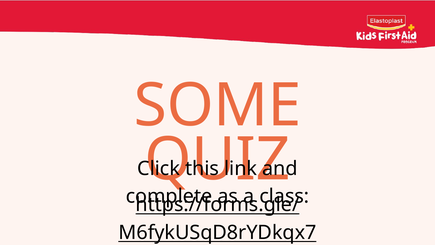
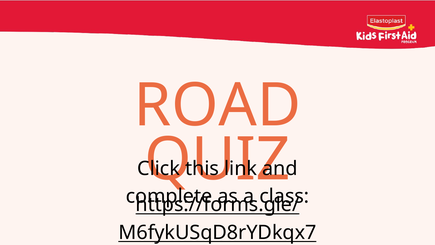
SOME: SOME -> ROAD (217, 105)
